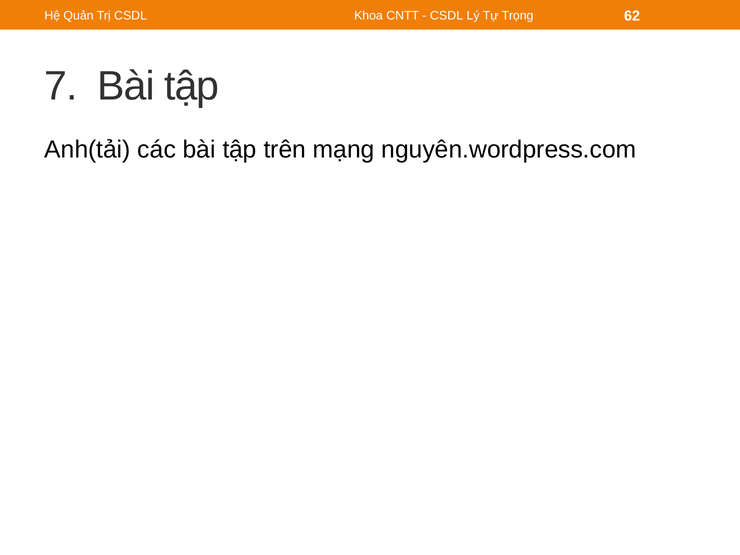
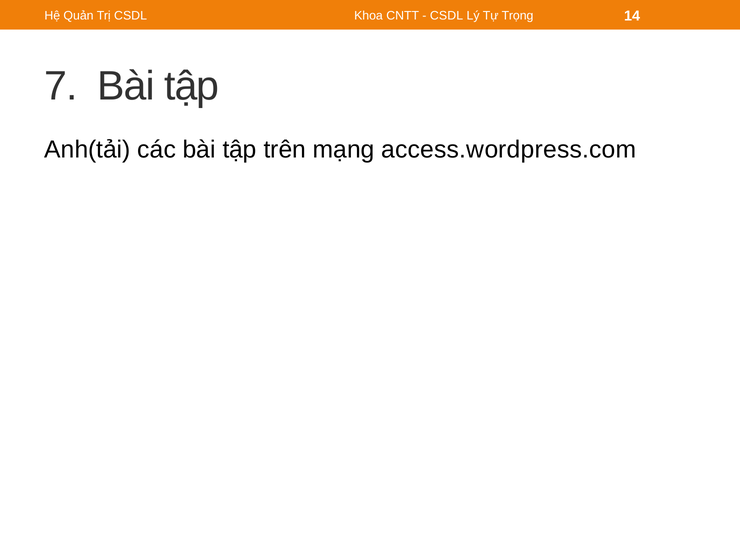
62: 62 -> 14 (632, 16)
nguyên.wordpress.com: nguyên.wordpress.com -> access.wordpress.com (509, 150)
